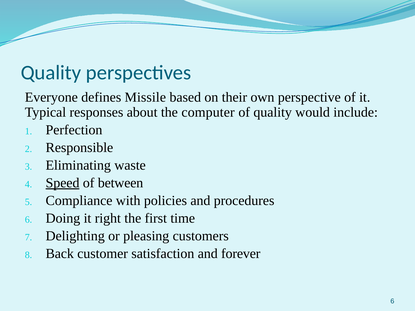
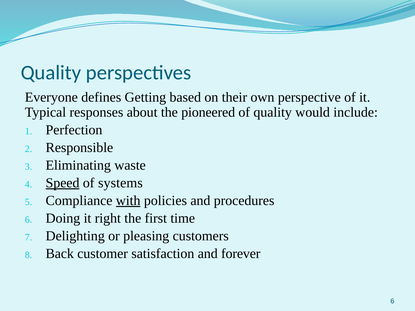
Missile: Missile -> Getting (145, 97)
computer: computer -> pioneered (208, 112)
between: between -> systems (120, 183)
with underline: none -> present (128, 201)
